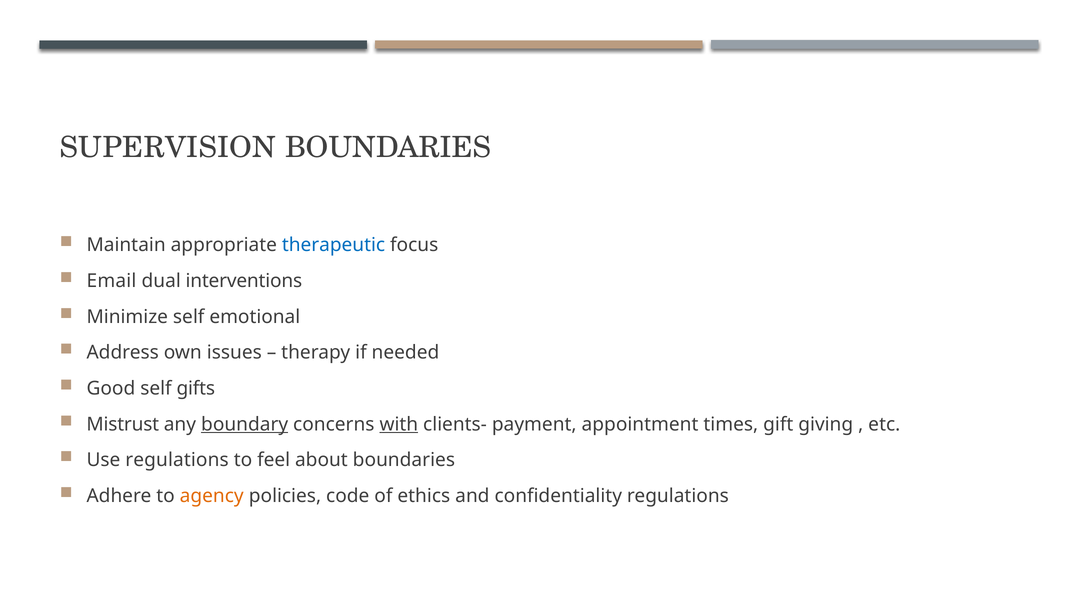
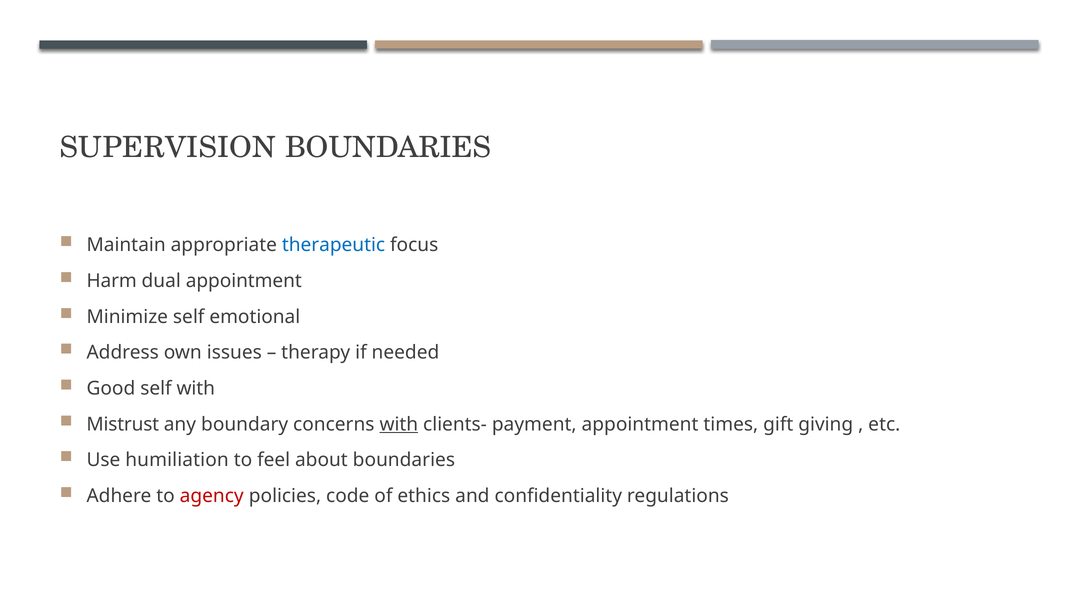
Email: Email -> Harm (112, 281)
dual interventions: interventions -> appointment (244, 281)
self gifts: gifts -> with (196, 388)
boundary underline: present -> none (245, 424)
Use regulations: regulations -> humiliation (177, 460)
agency colour: orange -> red (212, 495)
